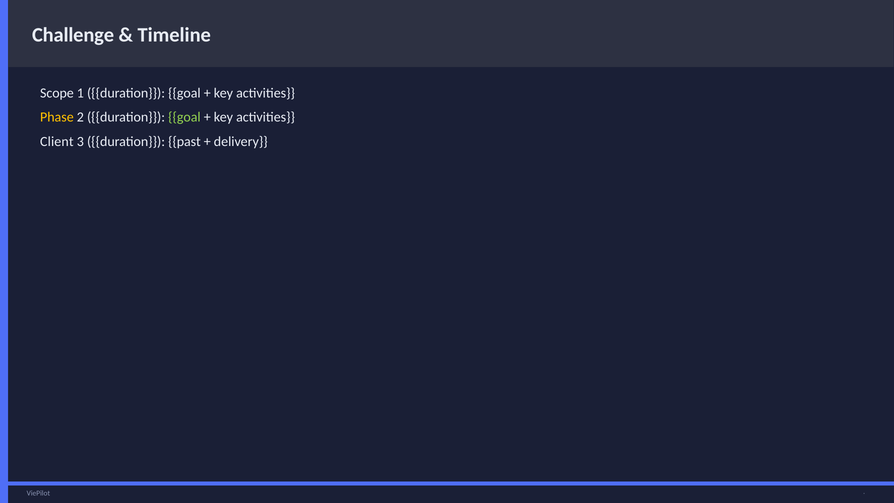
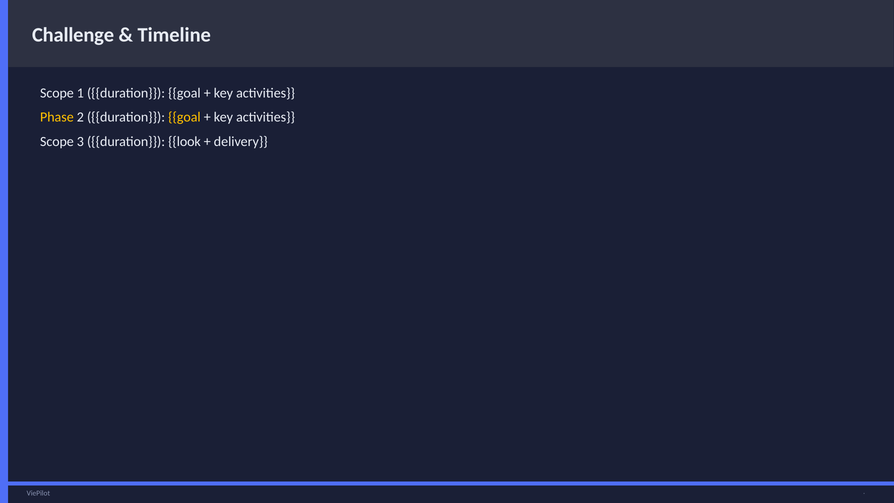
goal colour: light green -> yellow (184, 117)
Client: Client -> Scope (57, 142)
past: past -> look (184, 142)
